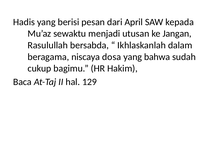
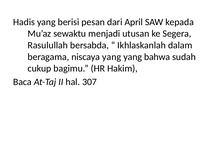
Jangan: Jangan -> Segera (177, 34)
niscaya dosa: dosa -> yang (112, 57)
129: 129 -> 307 (90, 82)
